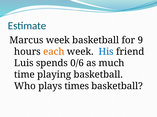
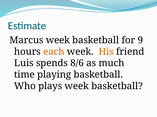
His colour: blue -> orange (106, 52)
0/6: 0/6 -> 8/6 (77, 63)
plays times: times -> week (77, 87)
